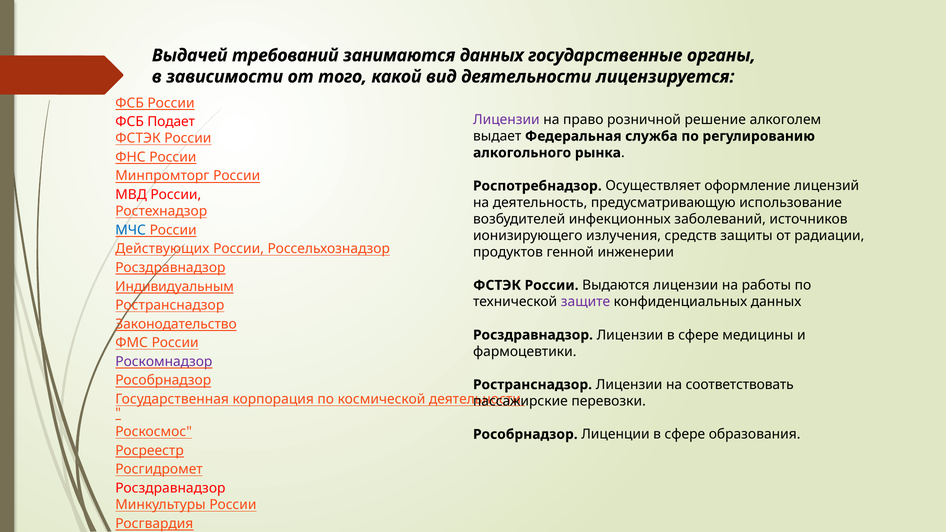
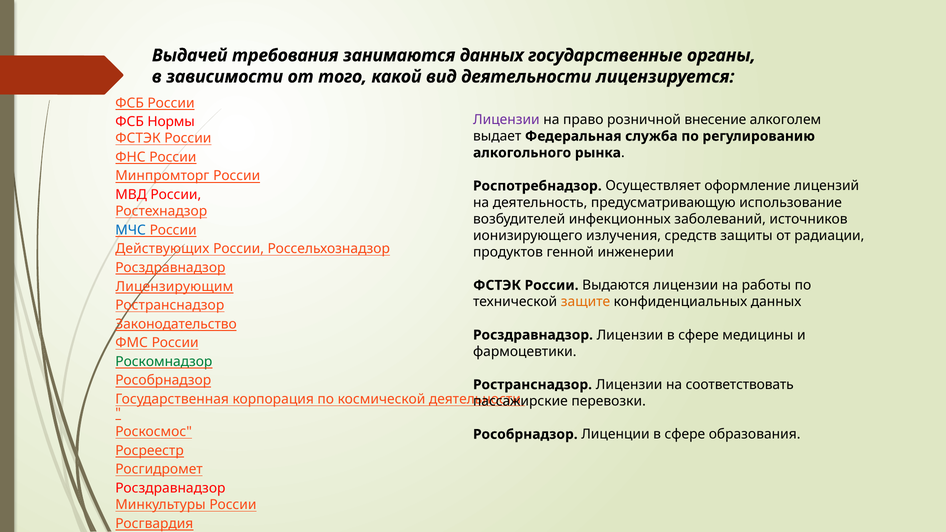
требований: требований -> требования (285, 55)
решение: решение -> внесение (715, 120)
Подает: Подает -> Нормы (171, 122)
Индивидуальным: Индивидуальным -> Лицензирующим (174, 287)
защите colour: purple -> orange (586, 302)
Роскомнадзор colour: purple -> green (164, 362)
